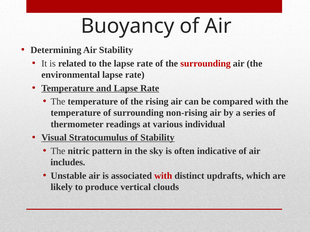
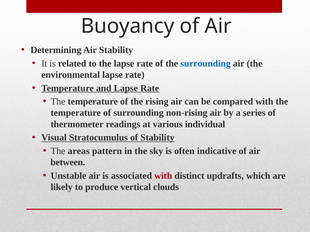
surrounding colour: red -> blue (205, 64)
nitric: nitric -> areas (79, 151)
includes: includes -> between (68, 163)
